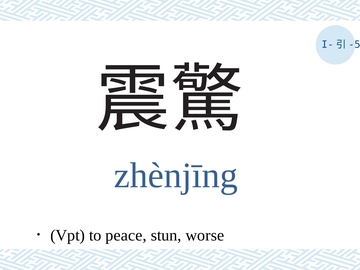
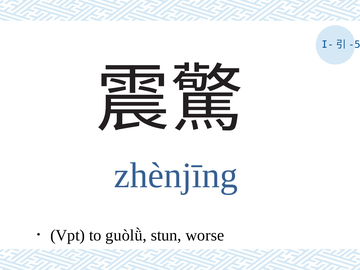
peace: peace -> guòlǜ (126, 235)
